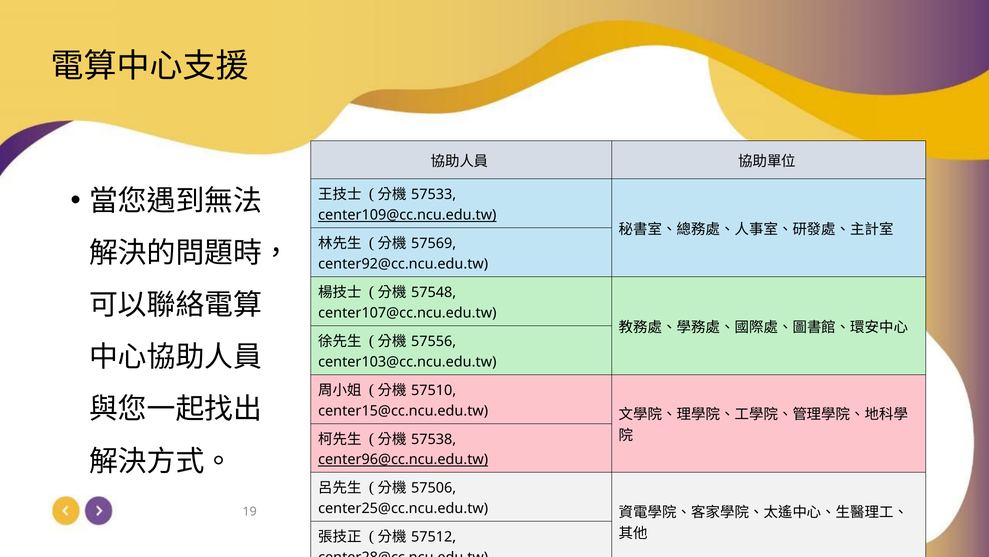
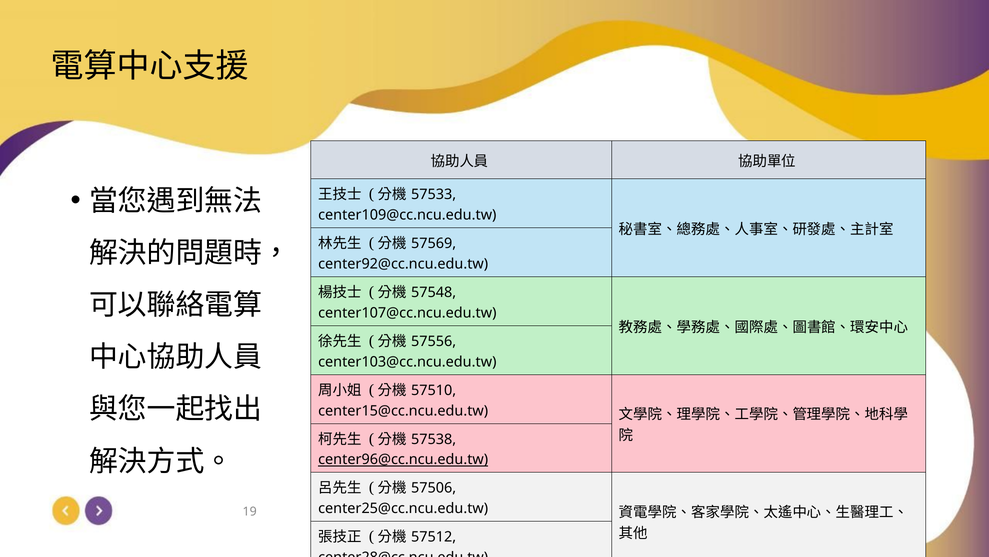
center109@cc.ncu.edu.tw underline: present -> none (407, 215)
